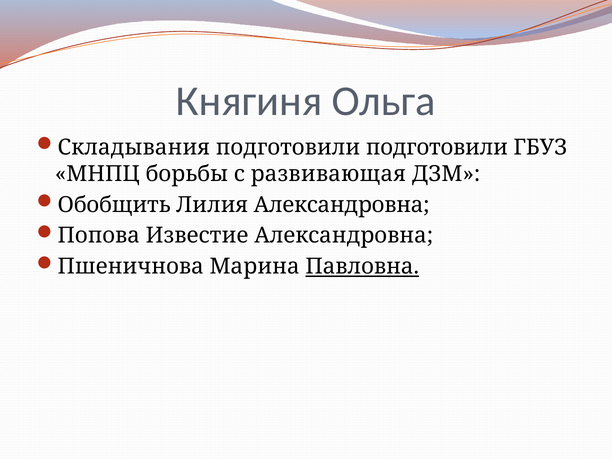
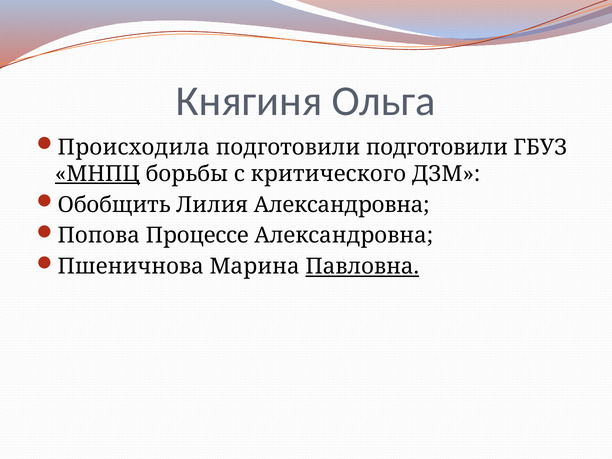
Складывания: Складывания -> Происходила (134, 147)
МНПЦ underline: none -> present (97, 174)
развивающая: развивающая -> критического (328, 174)
Известие: Известие -> Процессе (197, 236)
